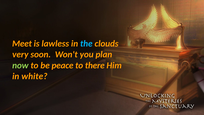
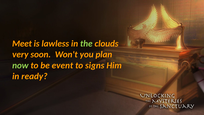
the colour: light blue -> light green (86, 43)
peace: peace -> event (62, 65)
there: there -> signs (95, 65)
white: white -> ready (34, 76)
